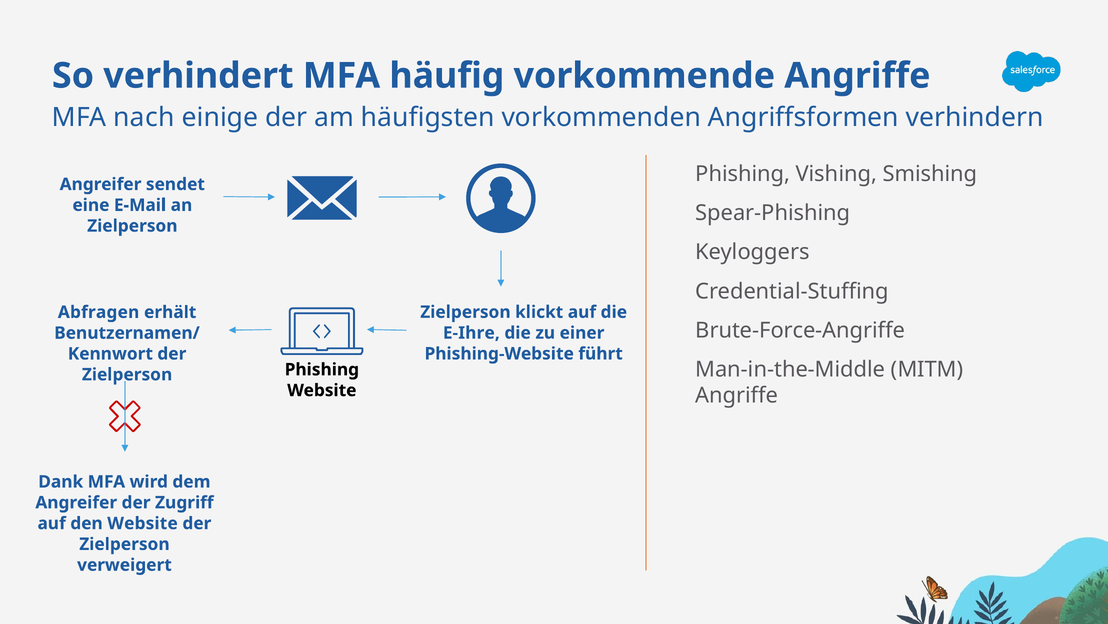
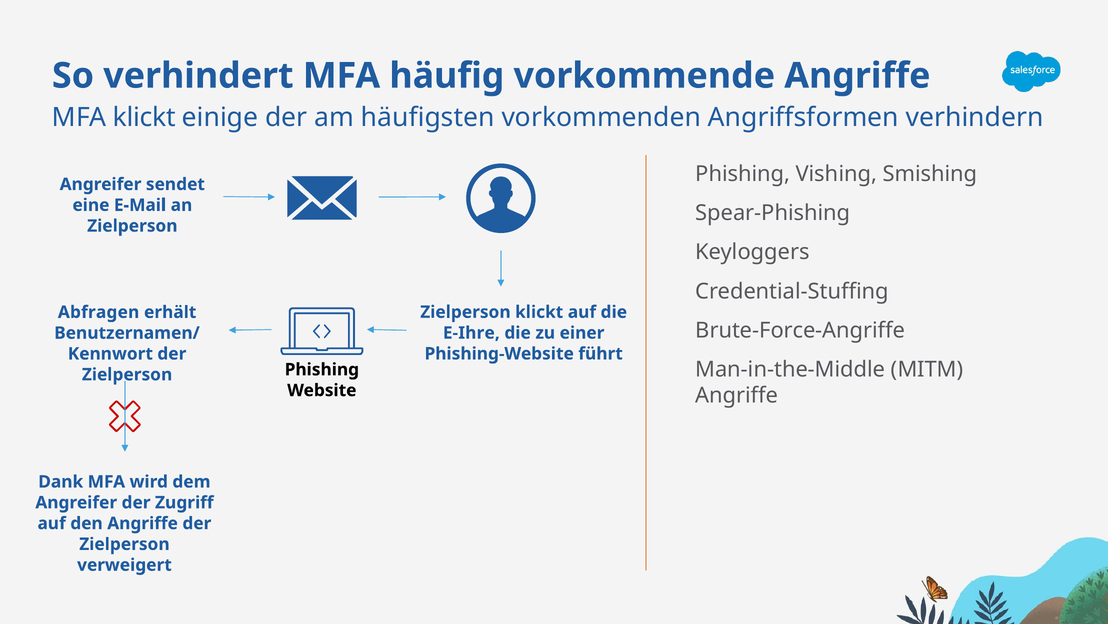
MFA nach: nach -> klickt (144, 118)
den Website: Website -> Angriffe (143, 523)
